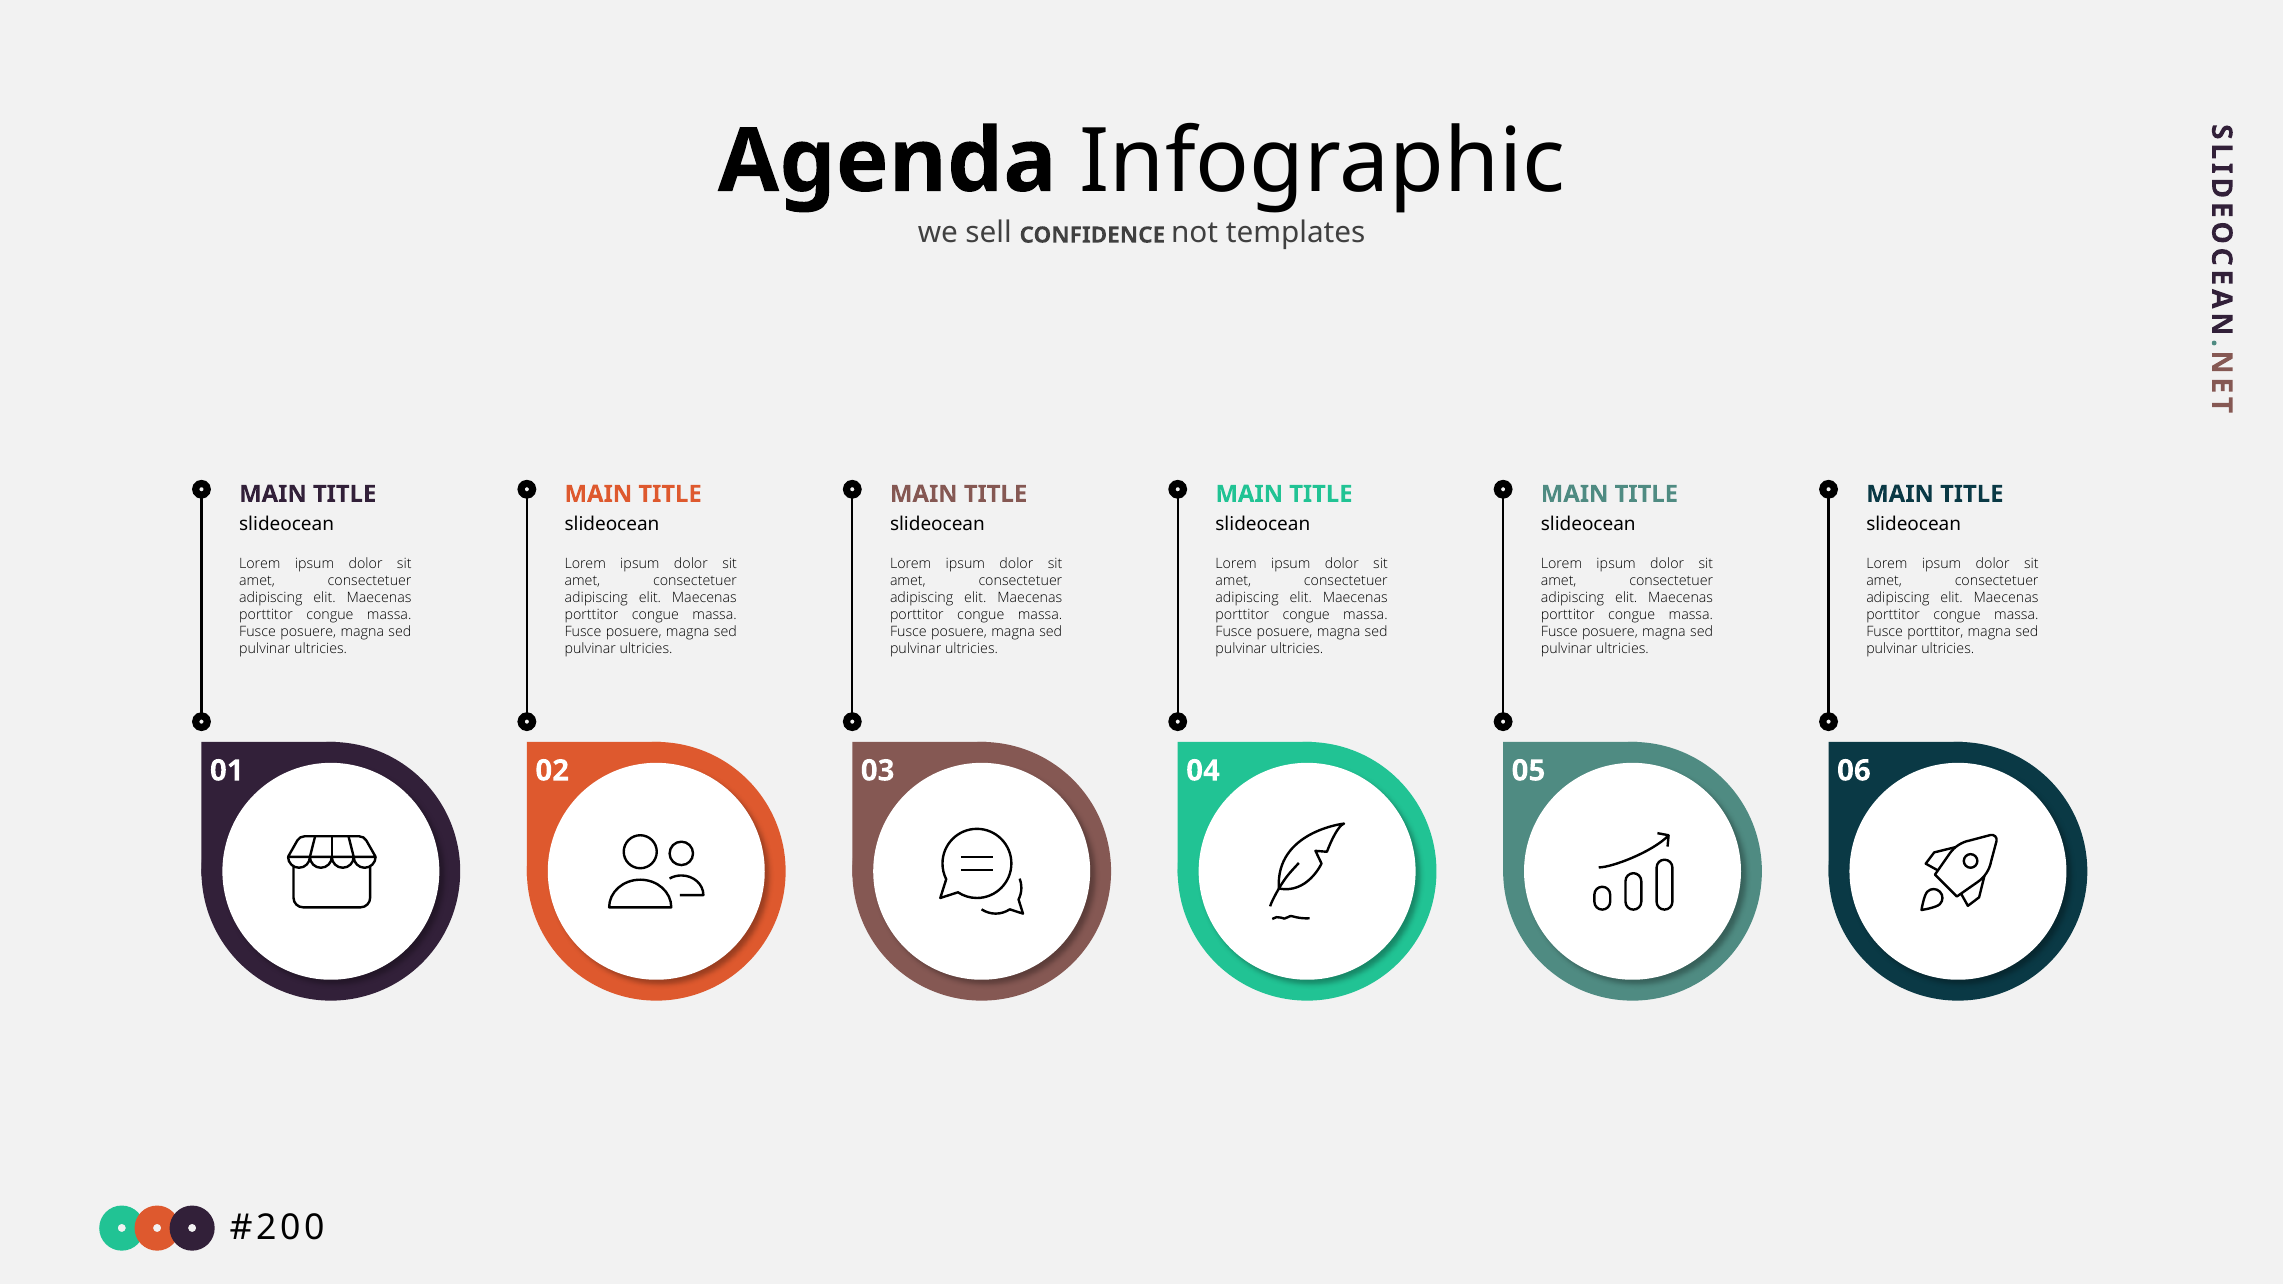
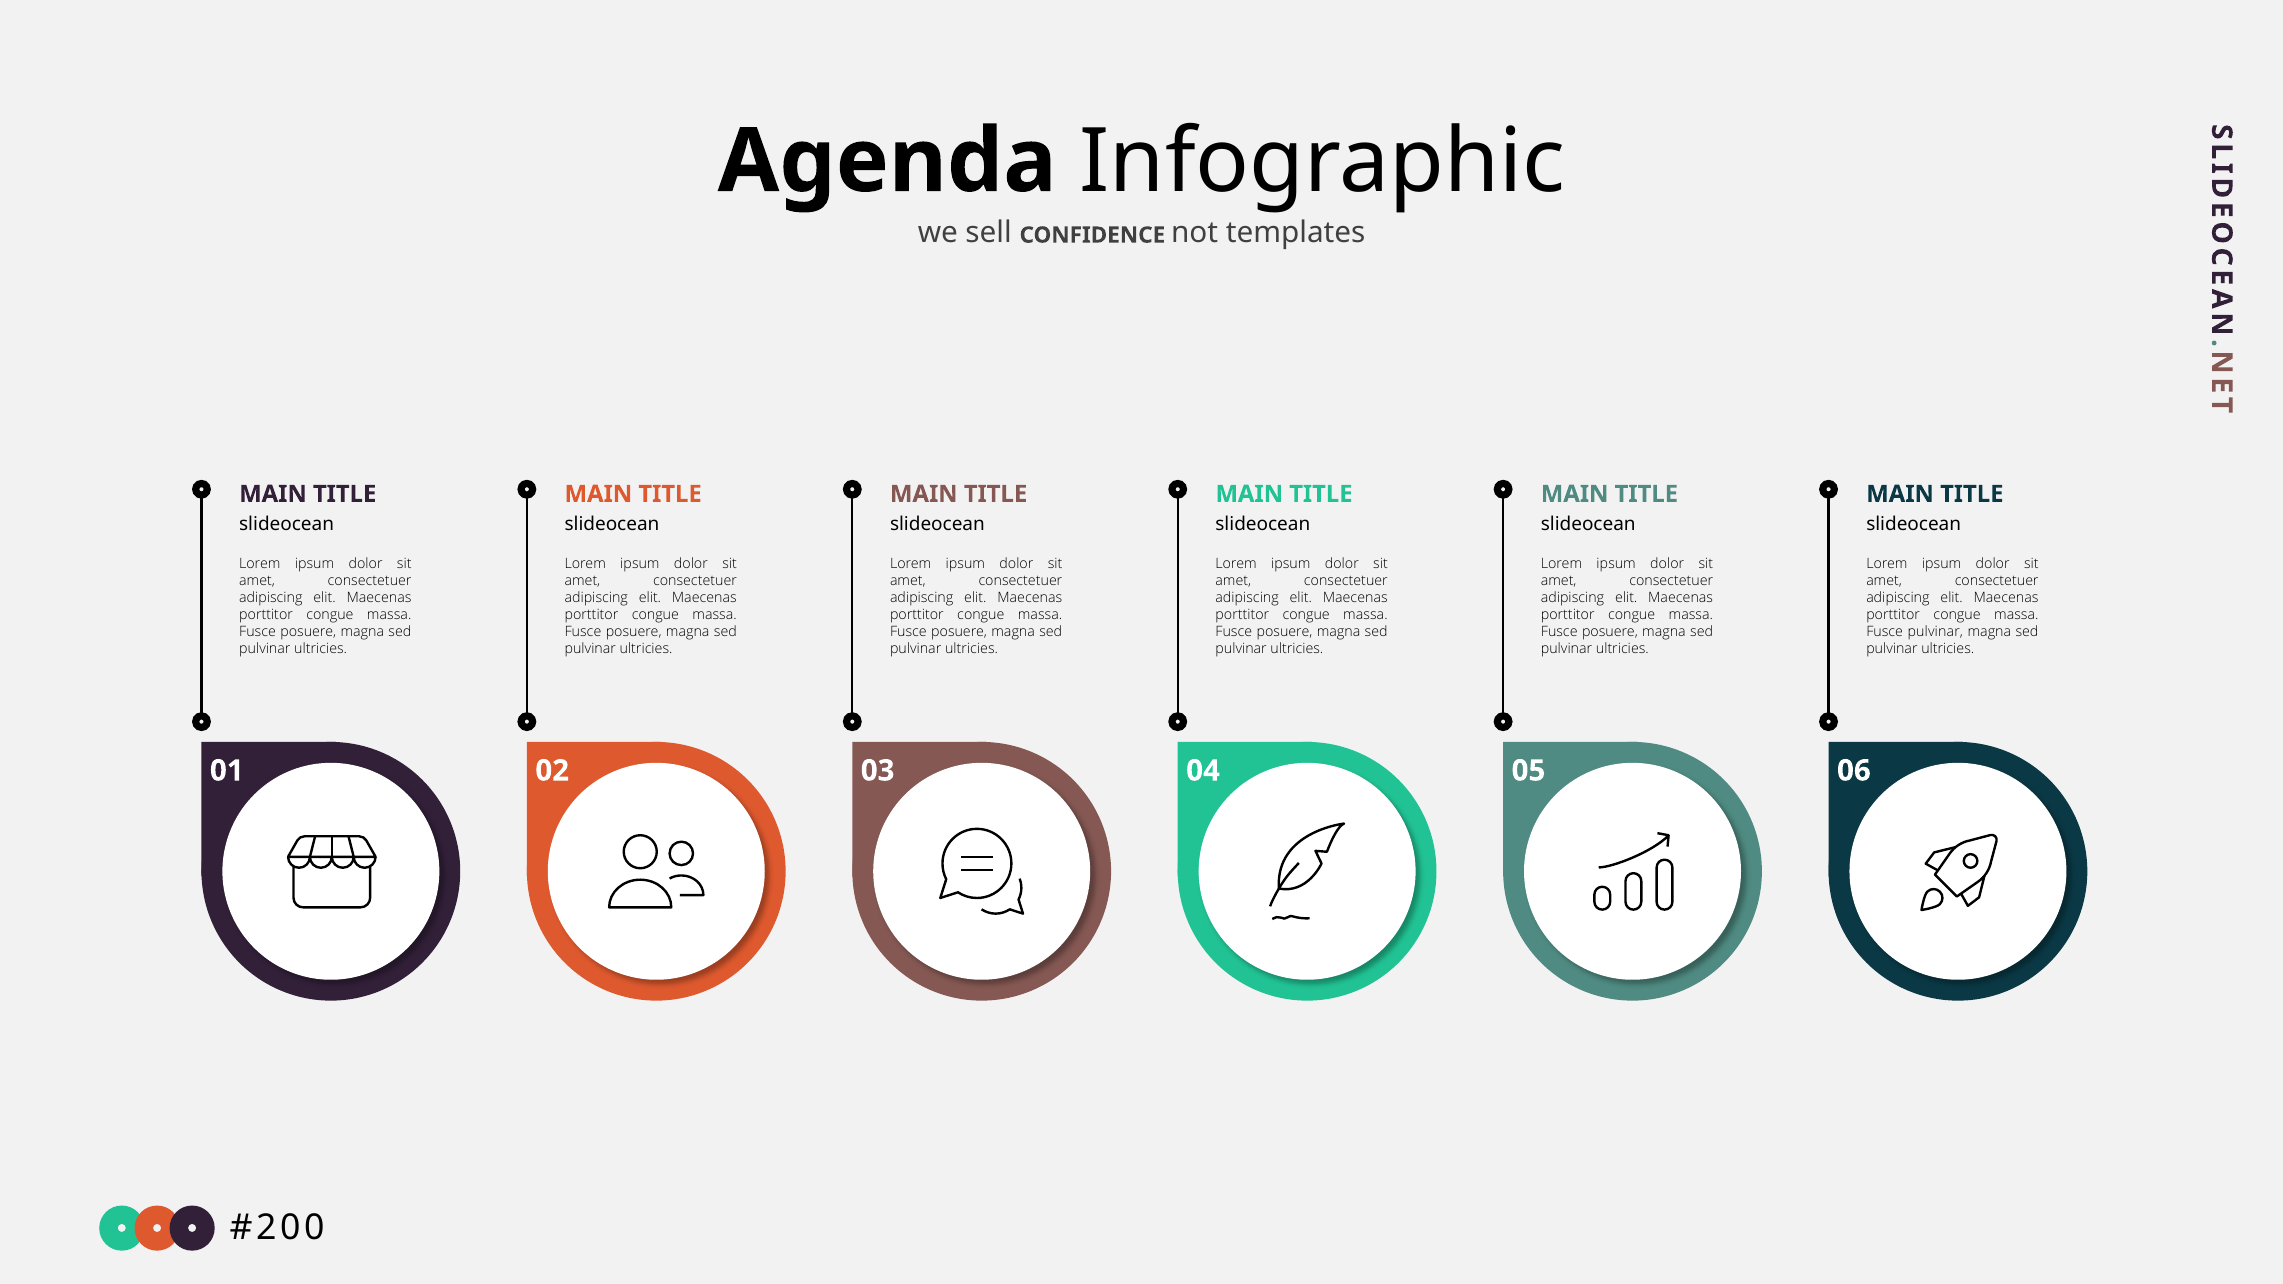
Fusce porttitor: porttitor -> pulvinar (1935, 632)
